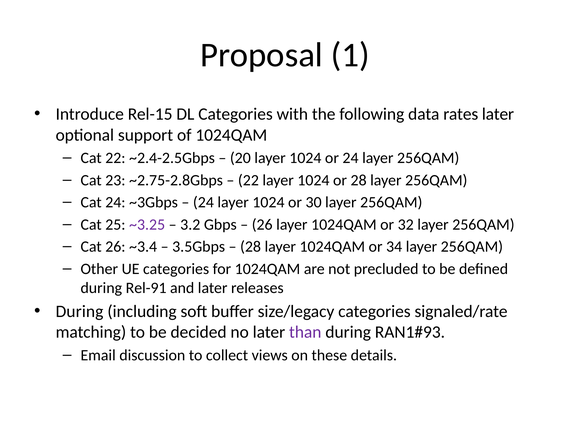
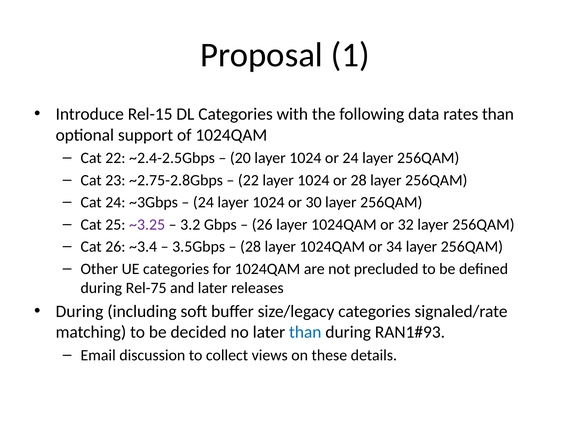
rates later: later -> than (498, 114)
Rel-91: Rel-91 -> Rel-75 (146, 288)
than colour: purple -> blue (305, 333)
